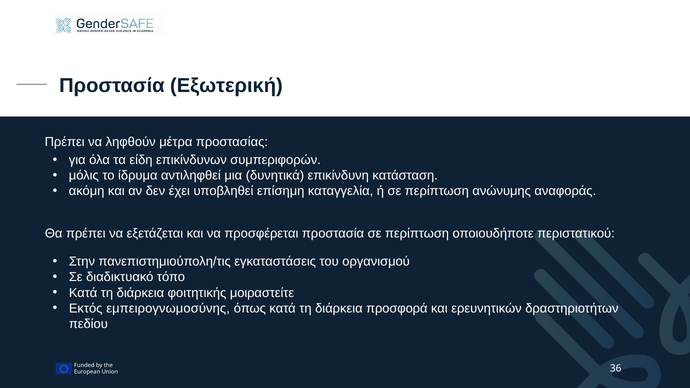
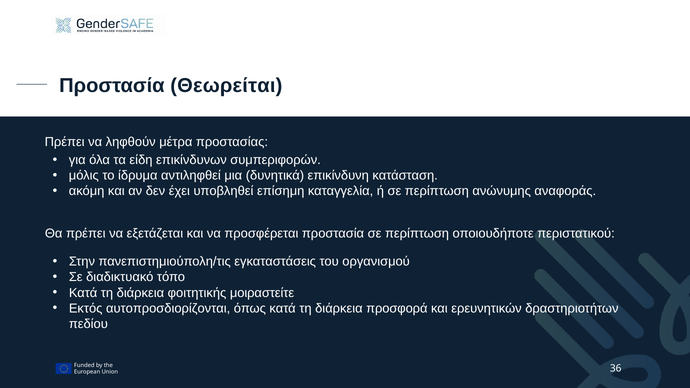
Εξωτερική: Εξωτερική -> Θεωρείται (226, 86)
εμπειρογνωμοσύνης: εμπειρογνωμοσύνης -> αυτοπροσδιορίζονται (168, 308)
